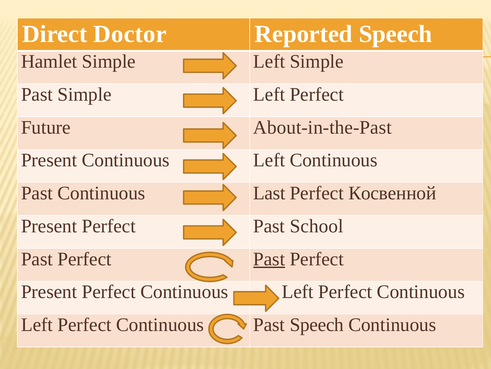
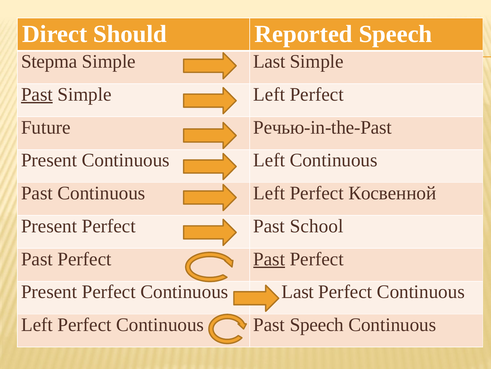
Doctor: Doctor -> Should (130, 34)
Hamlet: Hamlet -> Stepma (49, 61)
Left: Left -> Last (269, 61)
Past underline: none -> present (37, 94)
About-in-the-Past: About-in-the-Past -> Речью-in-the-Past (323, 127)
Past Continuous Last: Last -> Left (269, 193)
Present Perfect Continuous Left: Left -> Last (298, 291)
